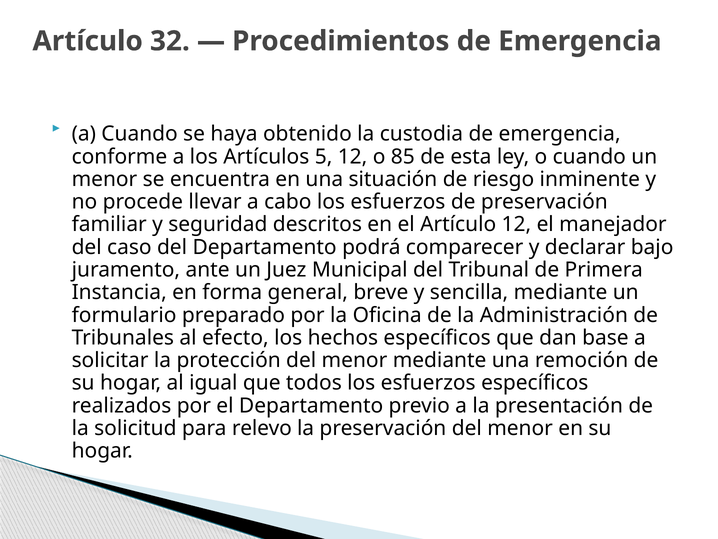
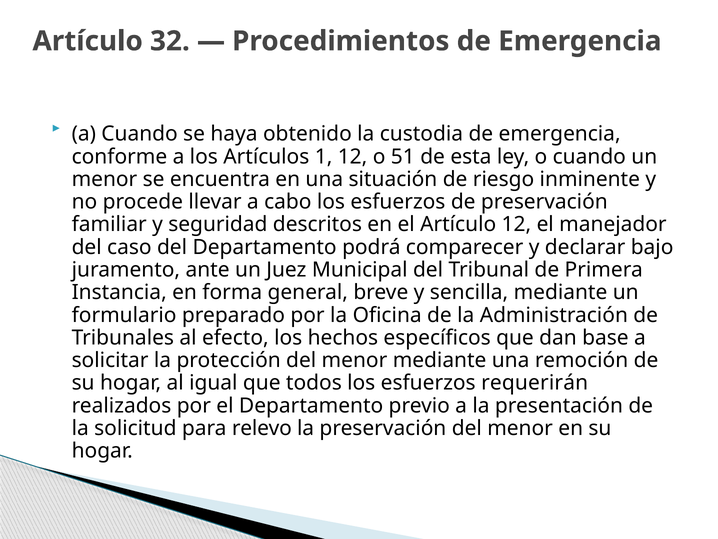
5: 5 -> 1 (324, 157)
85: 85 -> 51 (403, 157)
esfuerzos específicos: específicos -> requerirán (535, 383)
